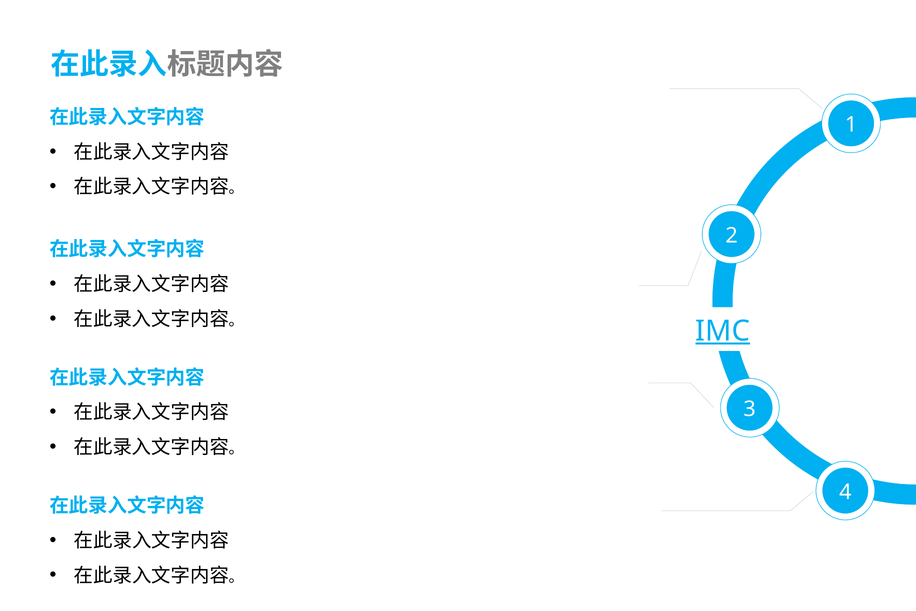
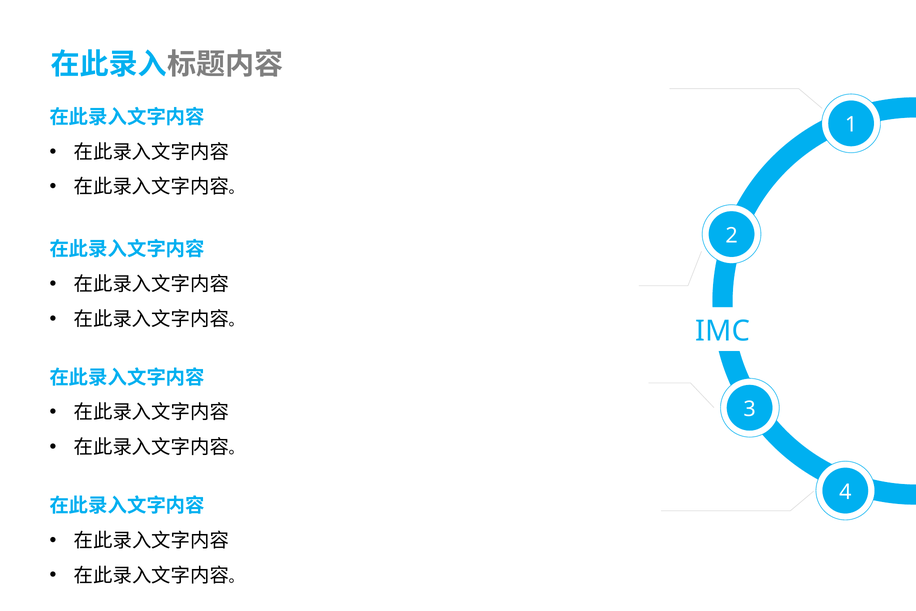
IMC underline: present -> none (723, 331)
